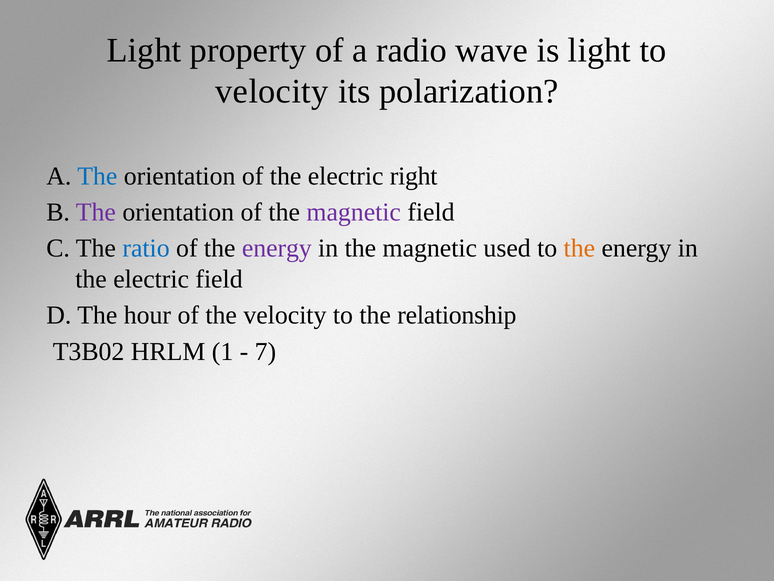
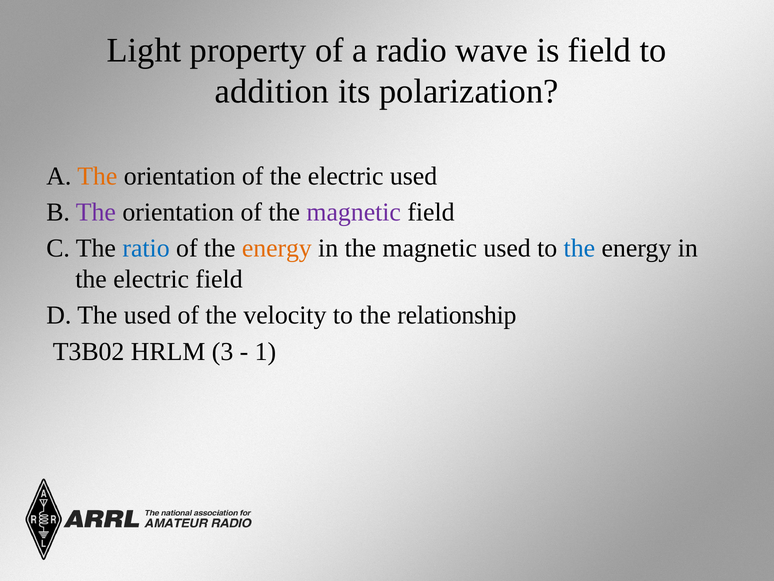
is light: light -> field (600, 50)
velocity: velocity -> addition (272, 91)
The colour: blue -> orange (97, 176)
electric right: right -> used (414, 176)
energy colour: purple -> orange (277, 248)
the colour: orange -> blue (579, 248)
The hour: hour -> used (147, 315)
1: 1 -> 3 (223, 351)
7: 7 -> 1 (265, 351)
